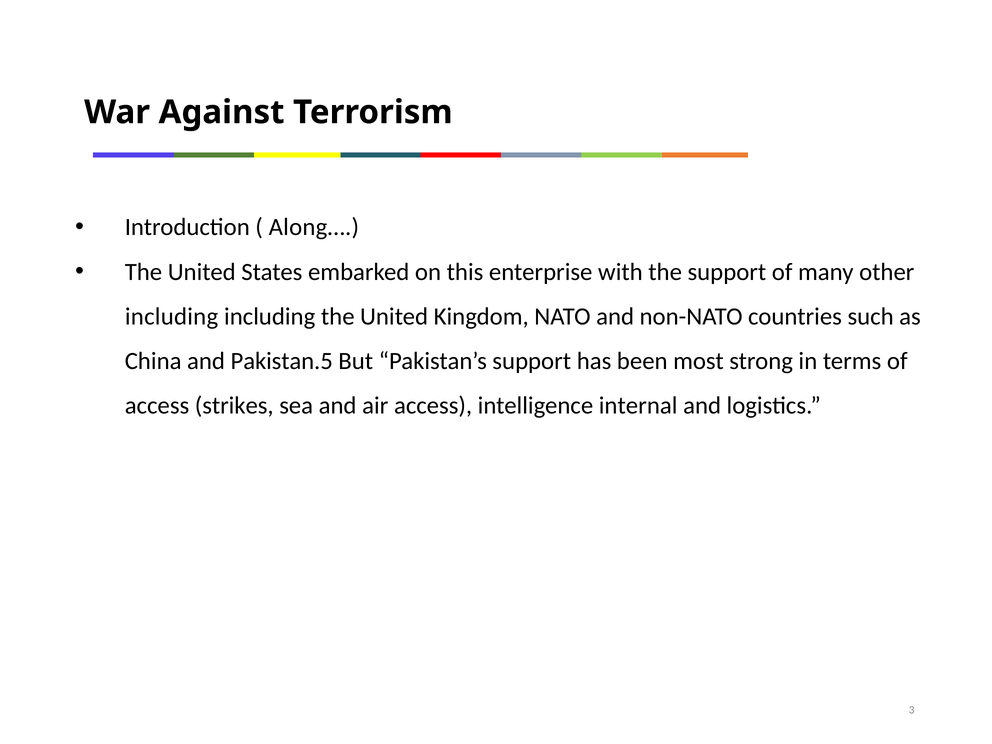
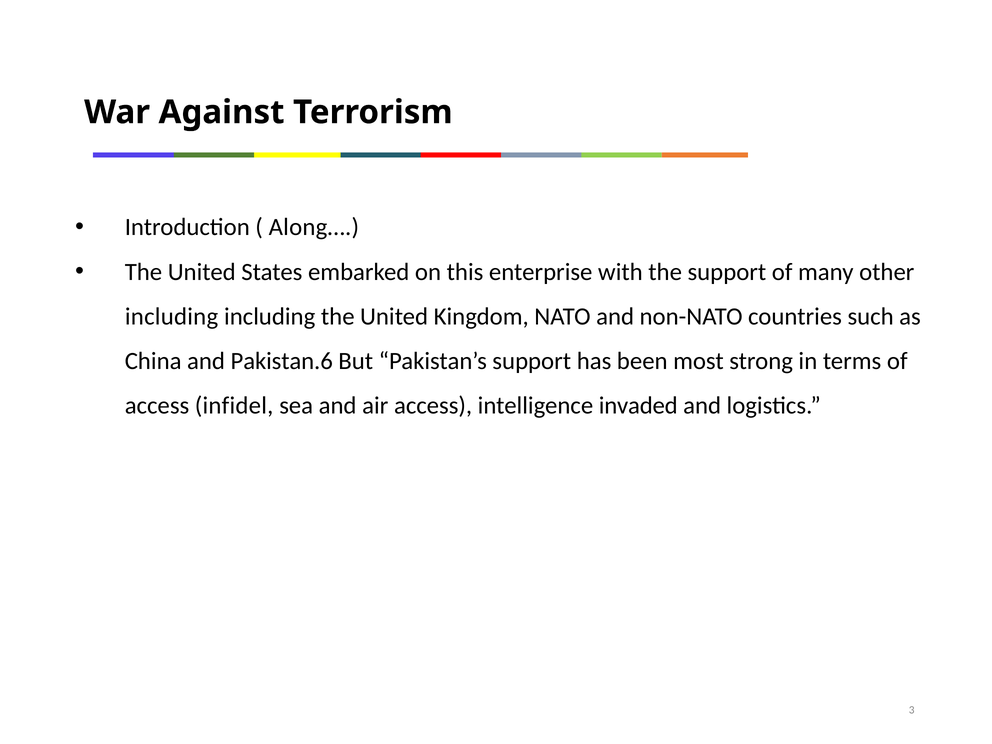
Pakistan.5: Pakistan.5 -> Pakistan.6 (282, 361)
strikes: strikes -> infidel (234, 406)
internal: internal -> invaded (638, 406)
